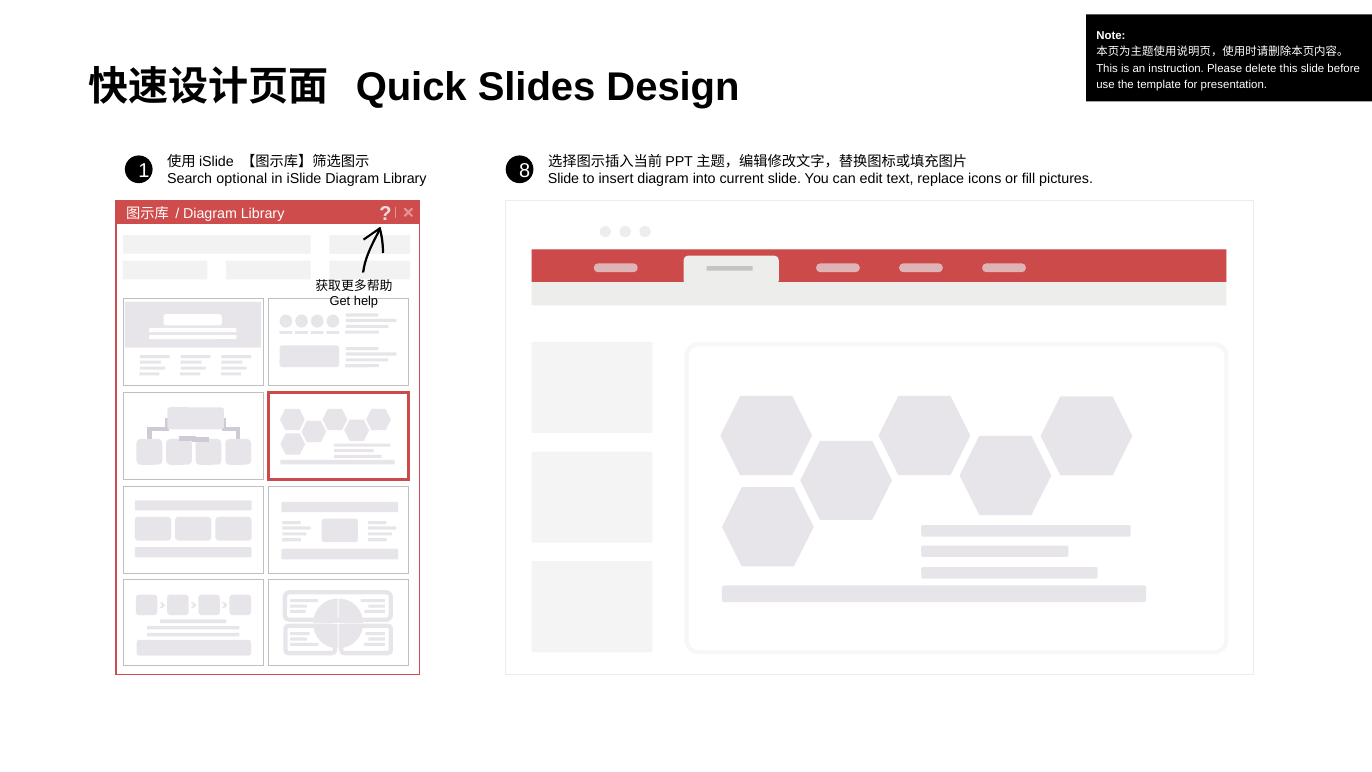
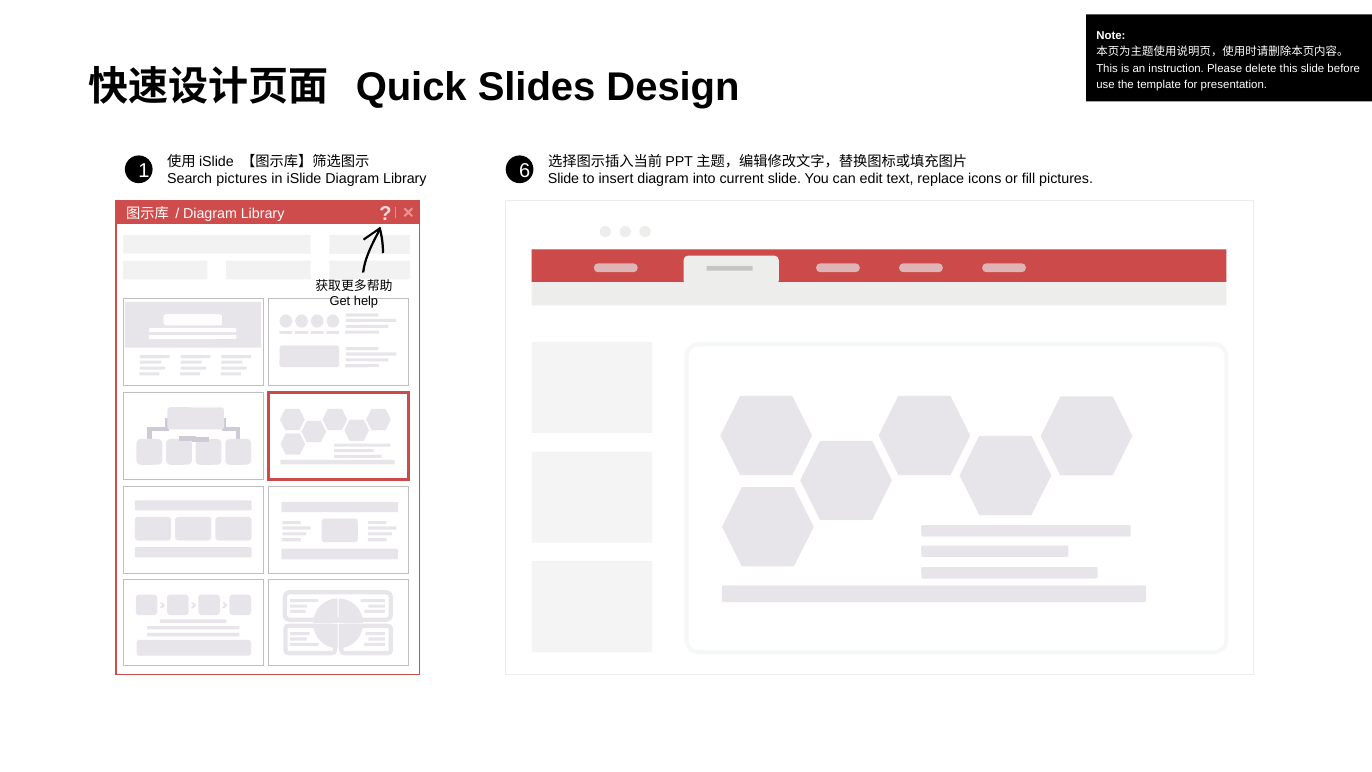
8: 8 -> 6 (525, 171)
Search optional: optional -> pictures (242, 179)
